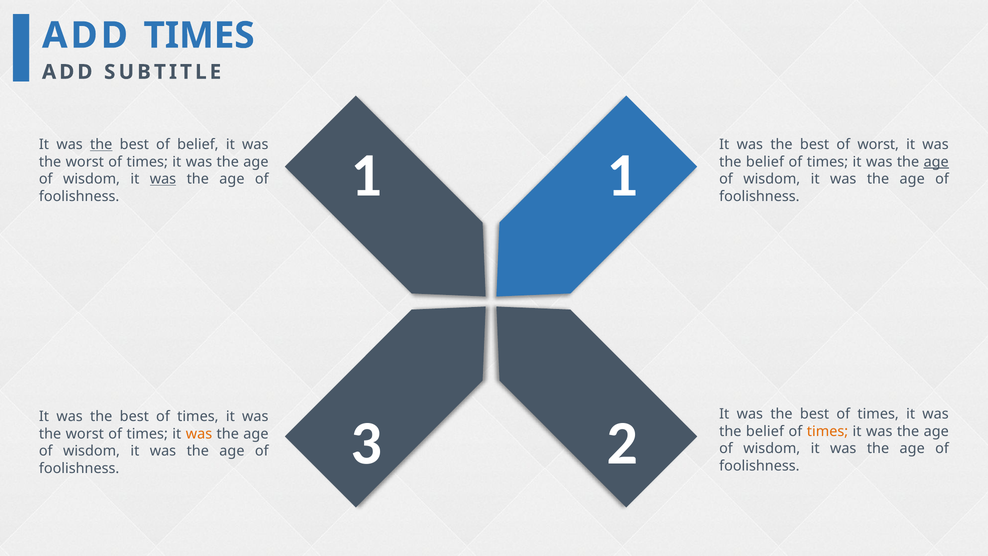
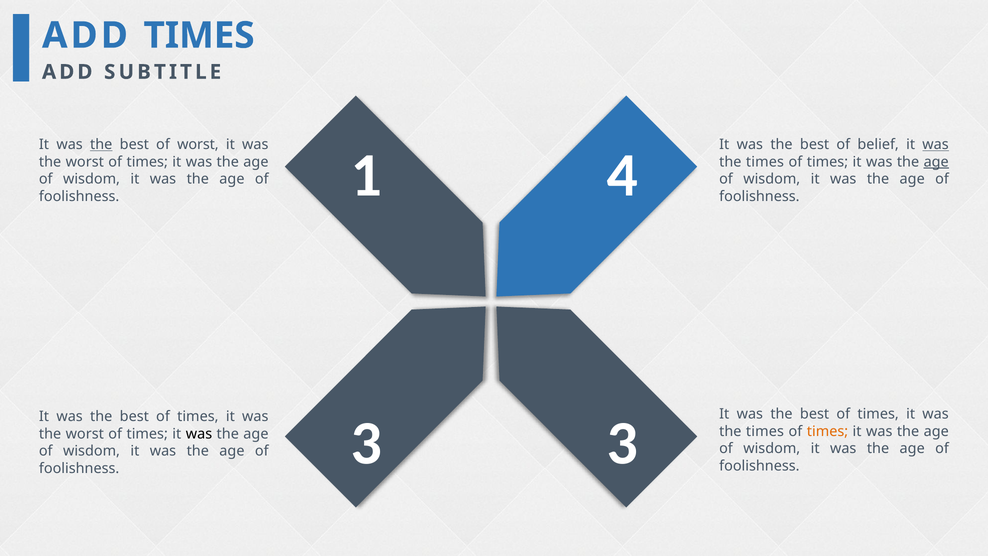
of belief: belief -> worst (198, 144)
of worst: worst -> belief (878, 144)
was underline: none -> present (936, 144)
1 1: 1 -> 4 (622, 175)
belief: belief -> times (765, 162)
was underline: present -> none (163, 179)
3 2: 2 -> 3 (622, 443)
belief: belief -> times (765, 431)
was colour: orange -> black (199, 434)
